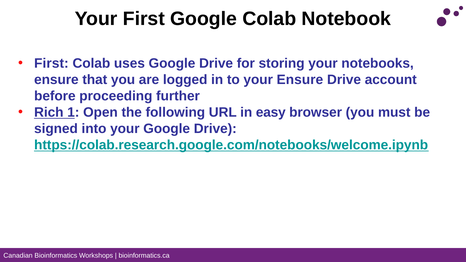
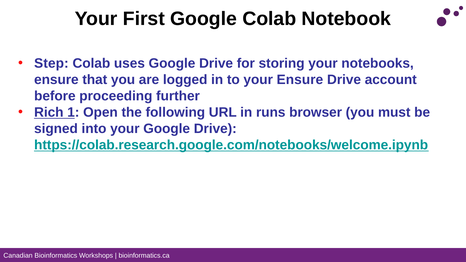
First: First -> Step (51, 63)
easy: easy -> runs (271, 112)
